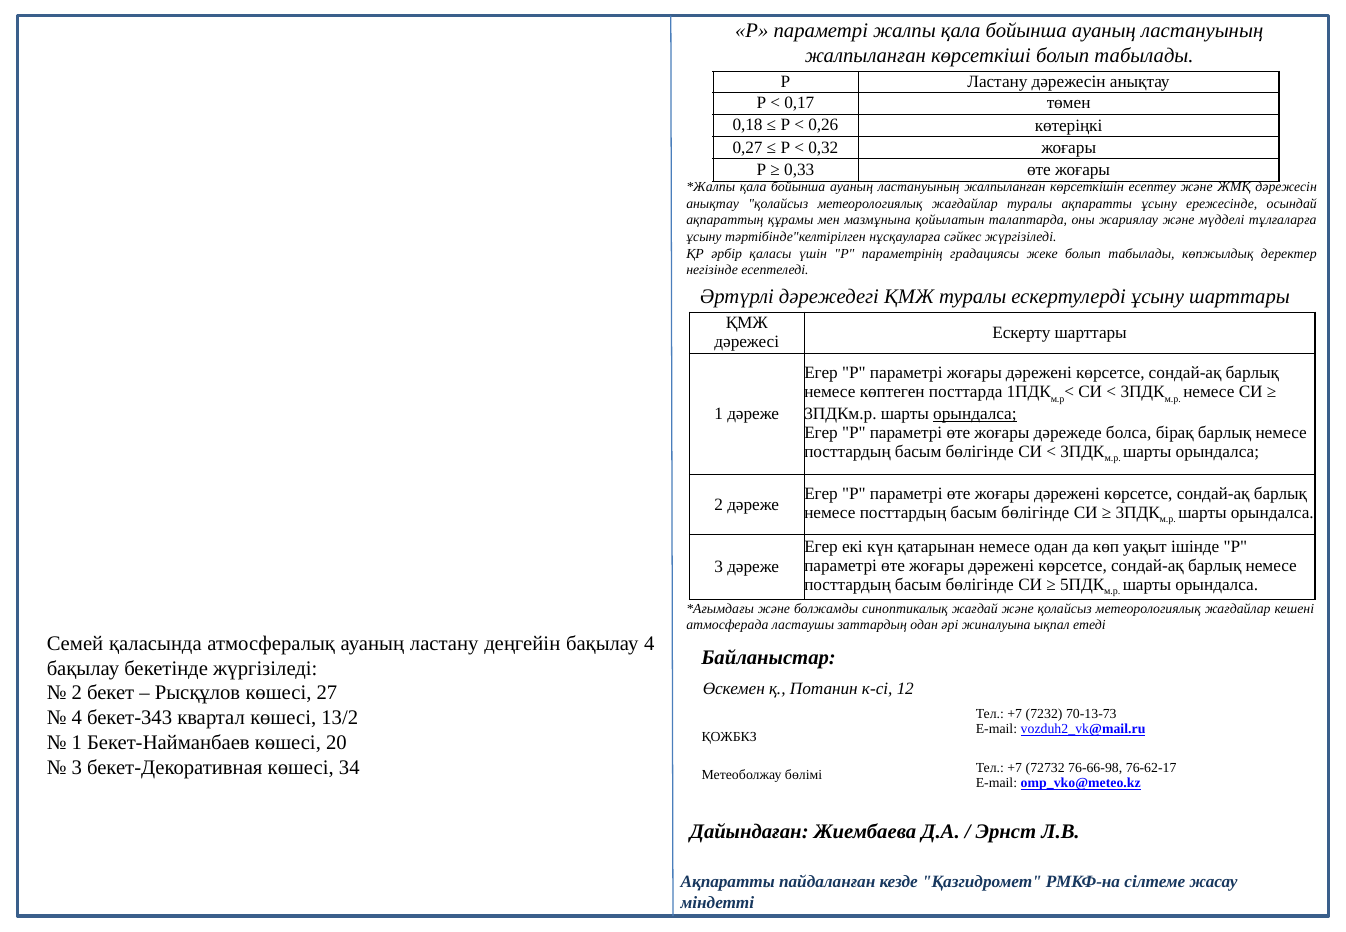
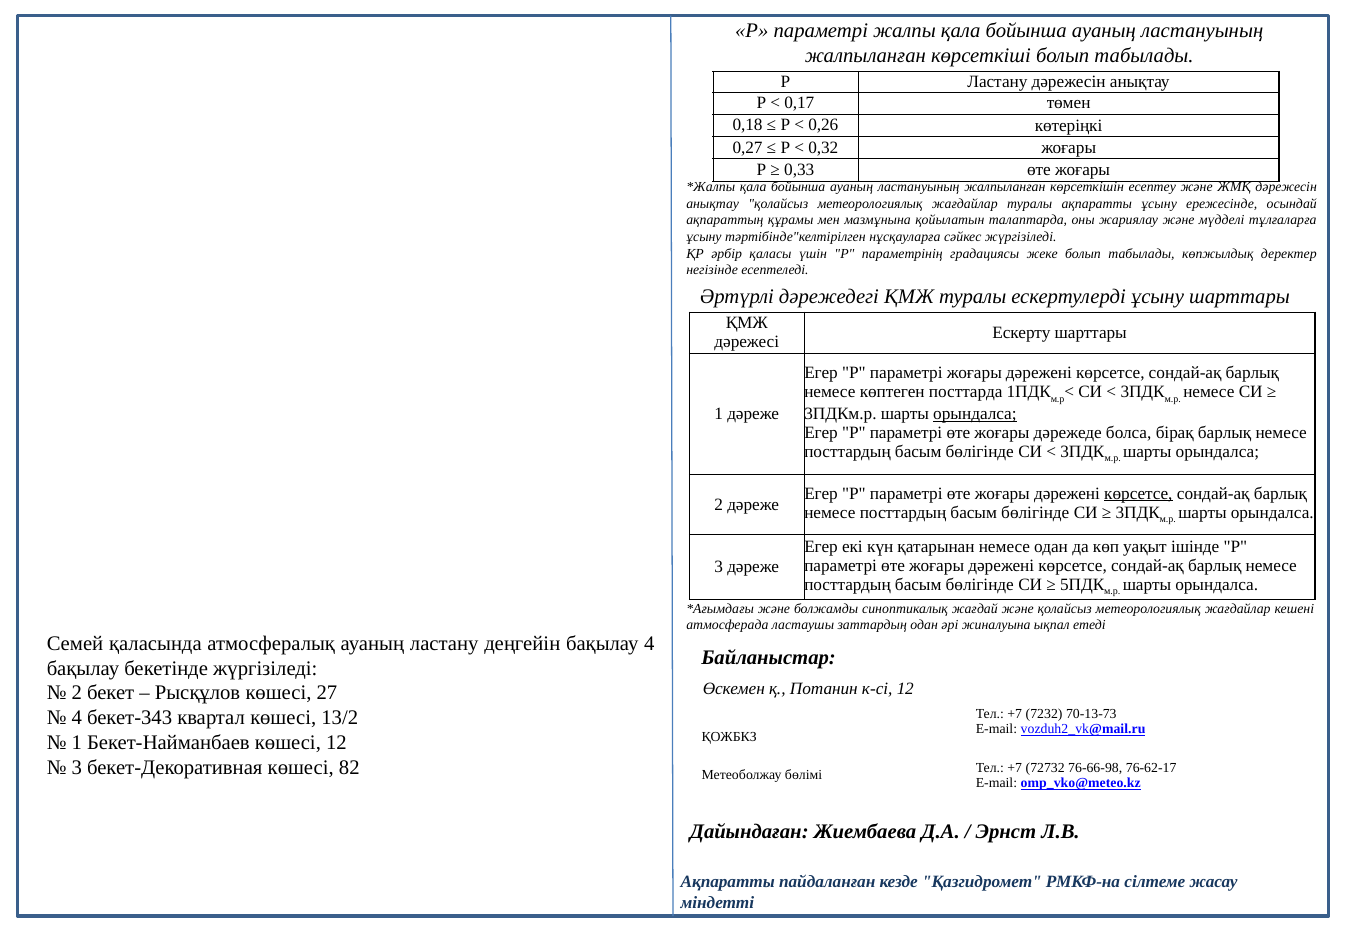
көрсетсе underline: none -> present (1138, 493)
көшесі 20: 20 -> 12 (336, 743)
34: 34 -> 82 (349, 767)
